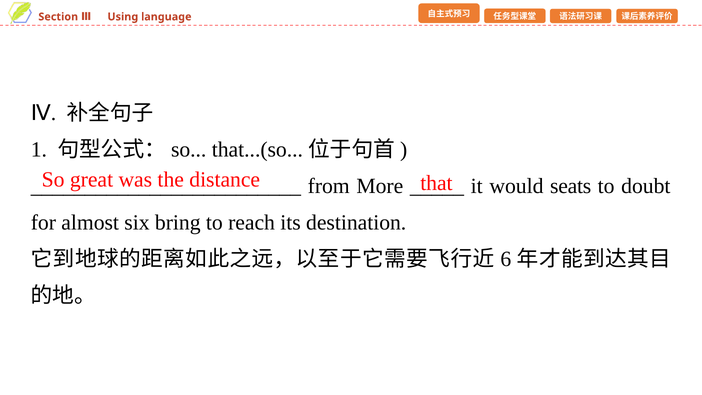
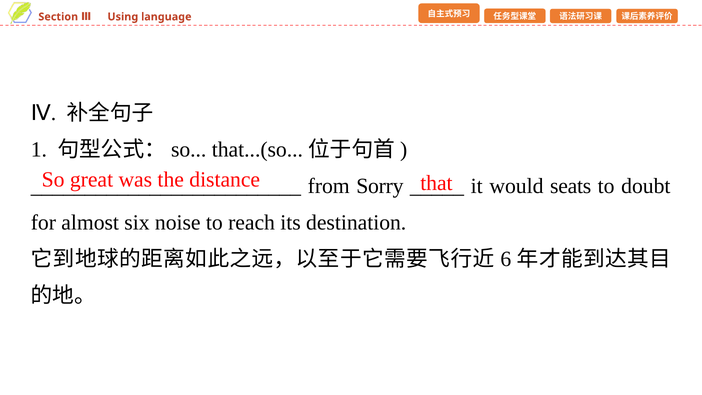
More: More -> Sorry (380, 186)
bring: bring -> noise (178, 222)
